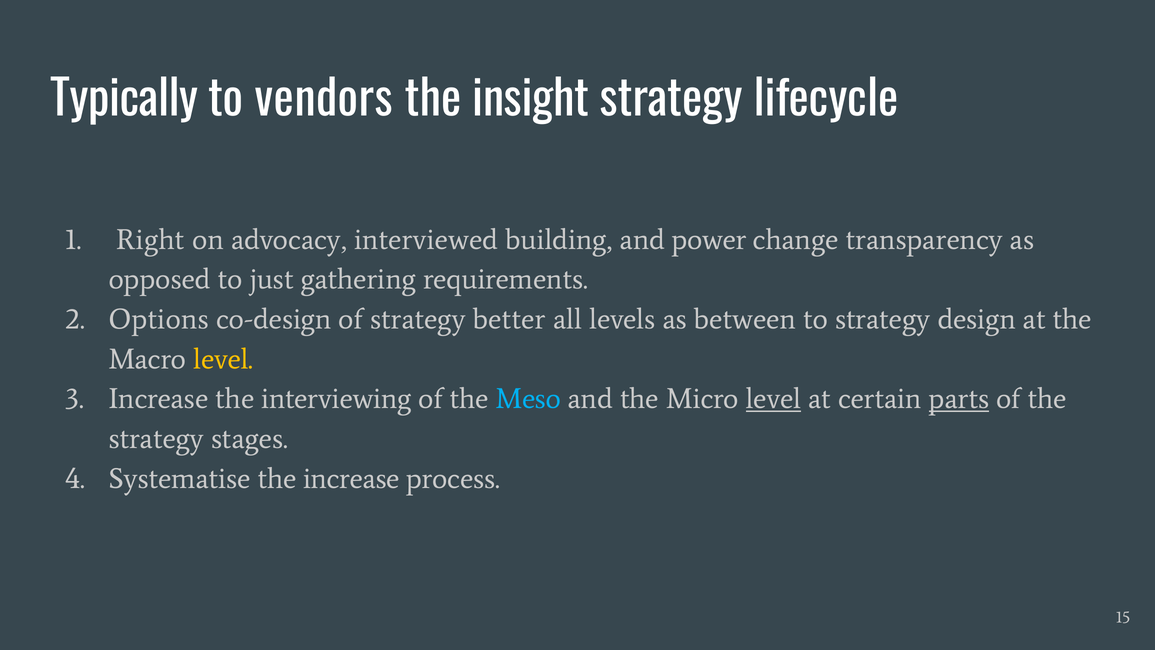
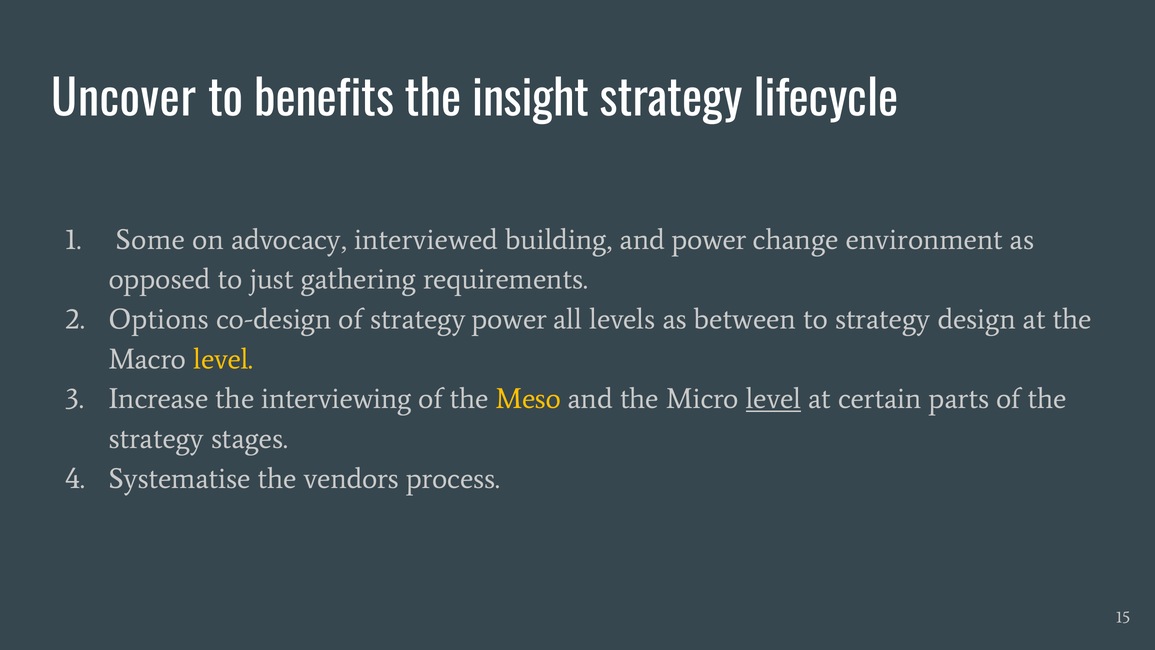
Typically: Typically -> Uncover (124, 100)
vendors: vendors -> benefits (324, 100)
Right: Right -> Some (150, 239)
transparency: transparency -> environment (924, 239)
strategy better: better -> power (509, 319)
Meso colour: light blue -> yellow (528, 399)
parts underline: present -> none (959, 399)
the increase: increase -> vendors (351, 478)
